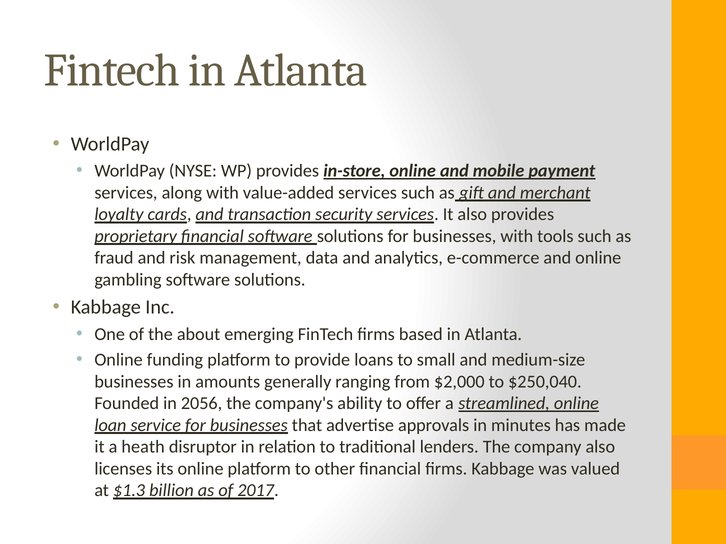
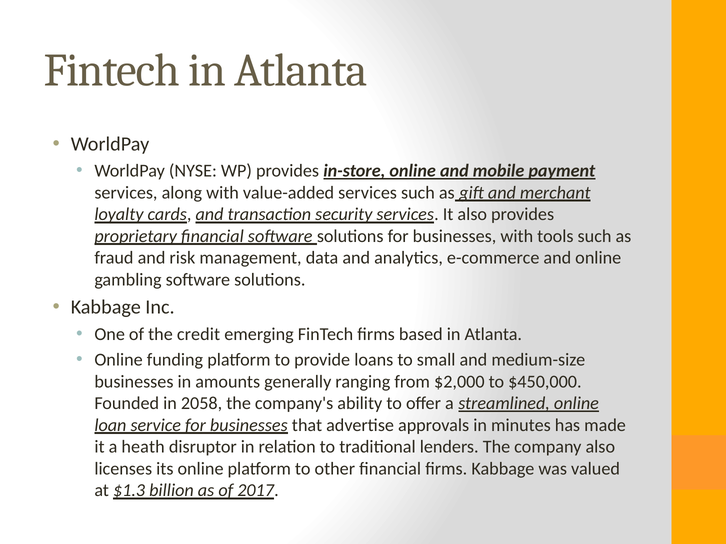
about: about -> credit (199, 334)
$250,040: $250,040 -> $450,000 (545, 382)
2056: 2056 -> 2058 (202, 404)
